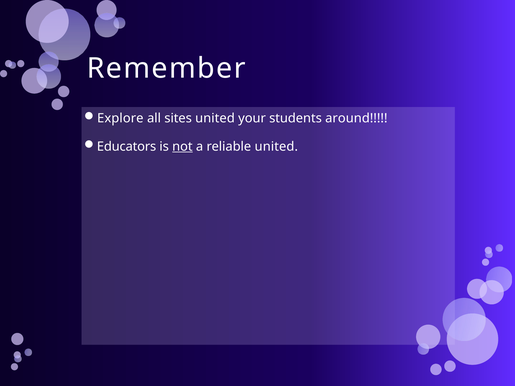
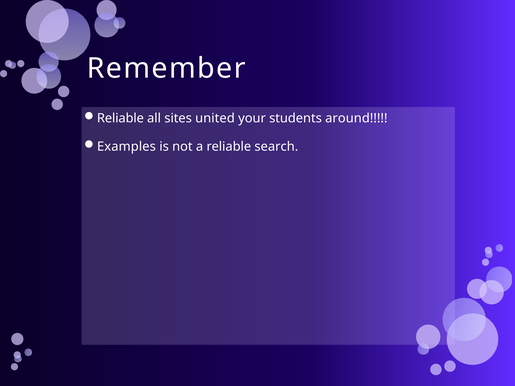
Explore: Explore -> Reliable (120, 118)
Educators: Educators -> Examples (126, 147)
not underline: present -> none (182, 147)
reliable united: united -> search (276, 147)
